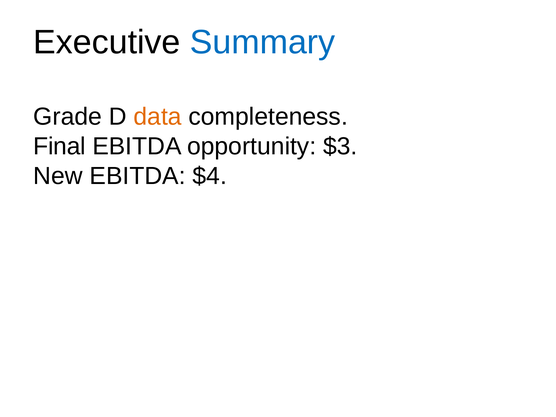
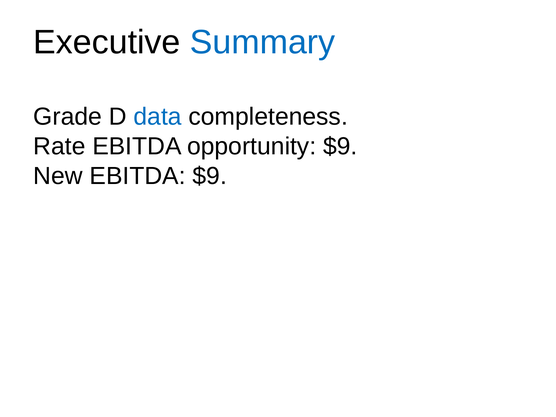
data colour: orange -> blue (158, 117)
Final: Final -> Rate (59, 146)
opportunity $3: $3 -> $9 (340, 146)
EBITDA $4: $4 -> $9 (210, 176)
